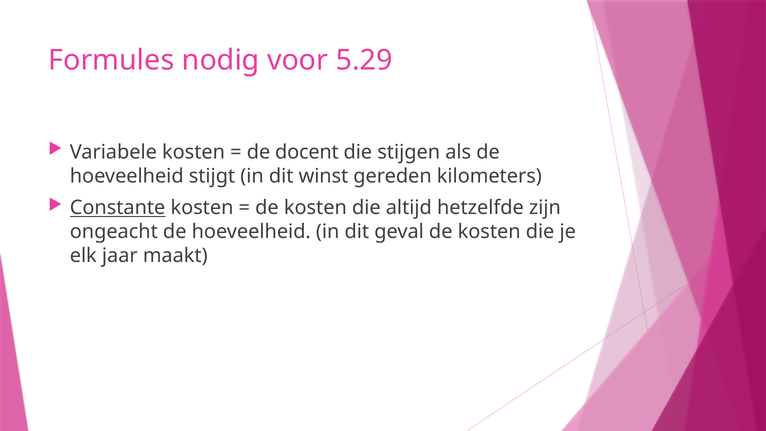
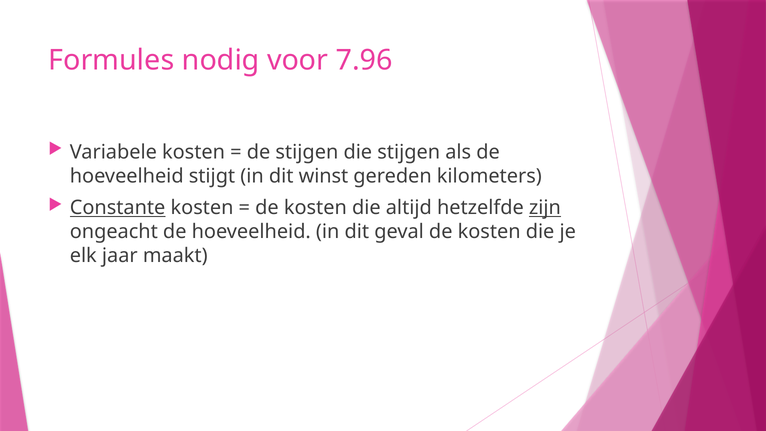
5.29: 5.29 -> 7.96 (364, 60)
de docent: docent -> stijgen (307, 152)
zijn underline: none -> present (545, 208)
